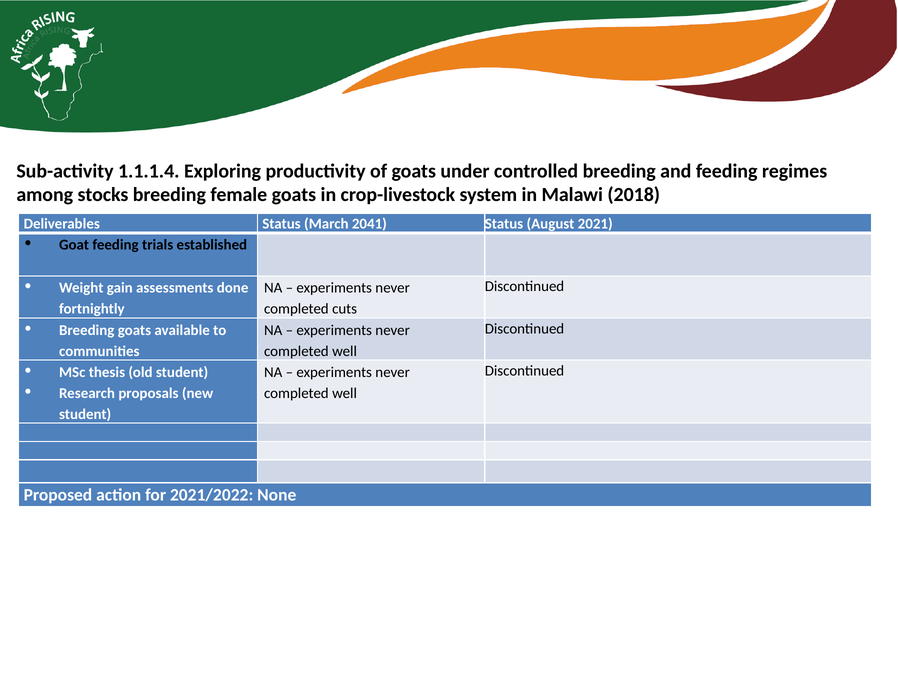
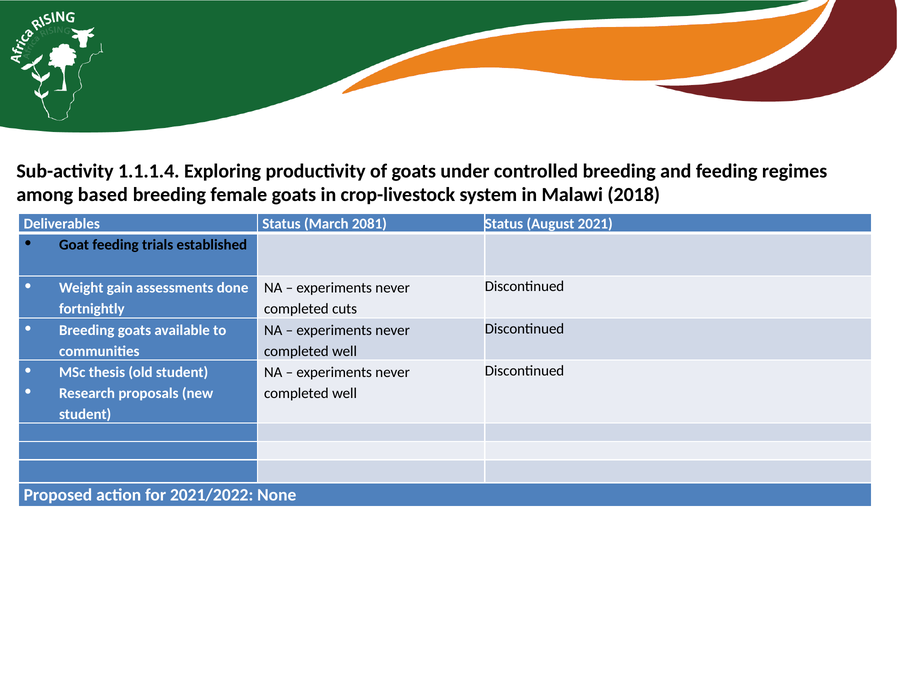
stocks: stocks -> based (103, 195)
2041: 2041 -> 2081 (369, 224)
